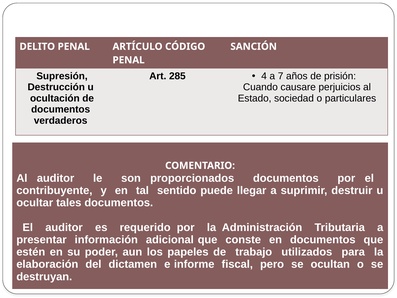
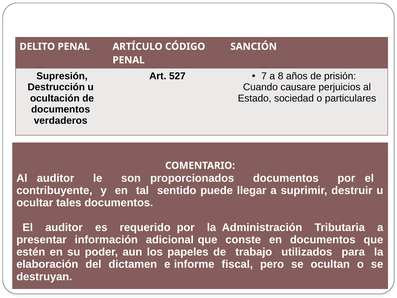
285: 285 -> 527 (177, 76)
4: 4 -> 7 (264, 76)
7: 7 -> 8 (281, 76)
